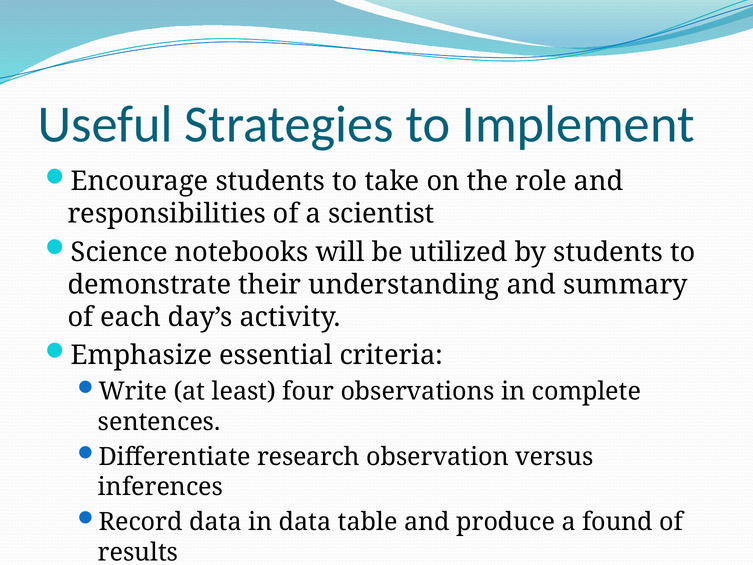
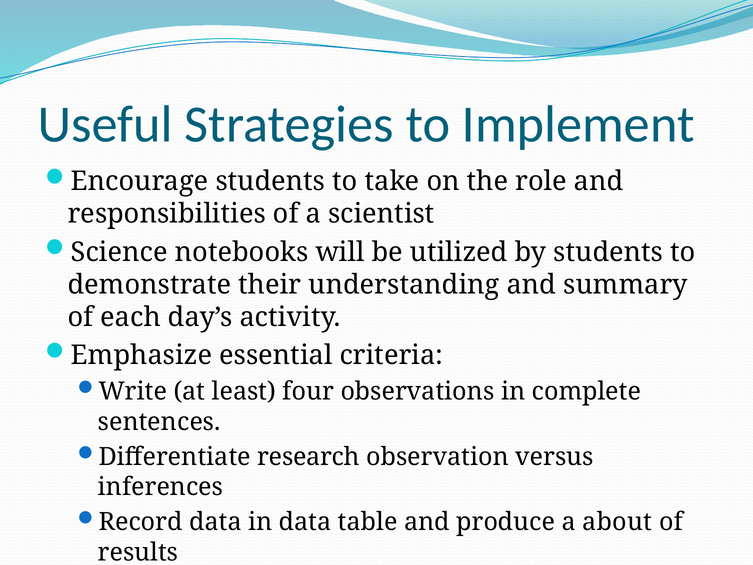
found: found -> about (617, 522)
